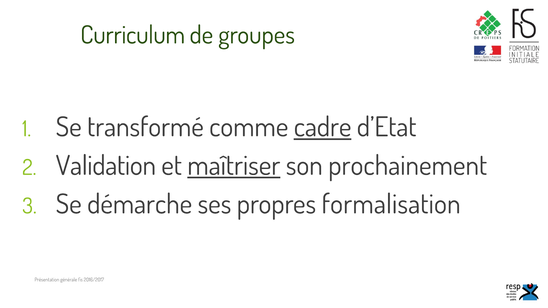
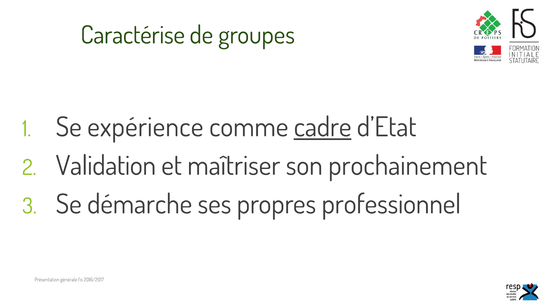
Curriculum: Curriculum -> Caractérise (133, 35)
transformé: transformé -> expérience (145, 127)
maîtriser underline: present -> none (234, 166)
formalisation: formalisation -> professionnel (391, 205)
